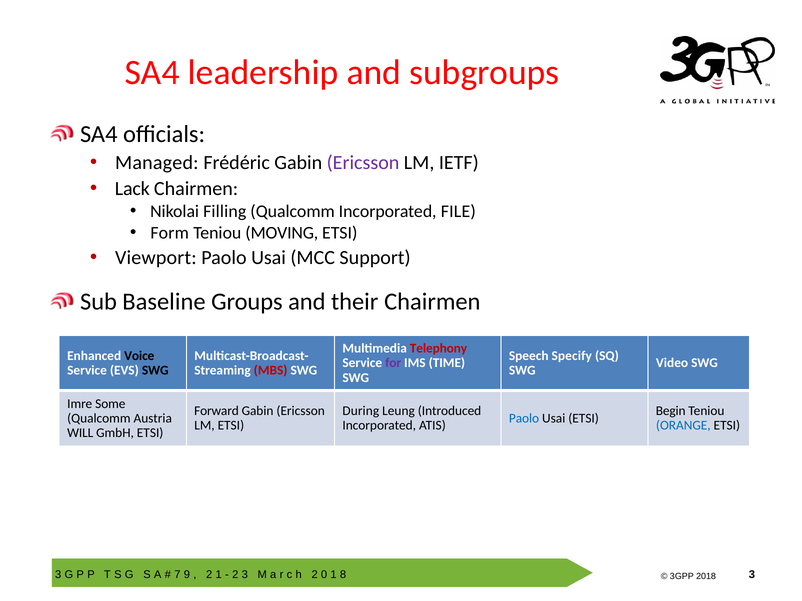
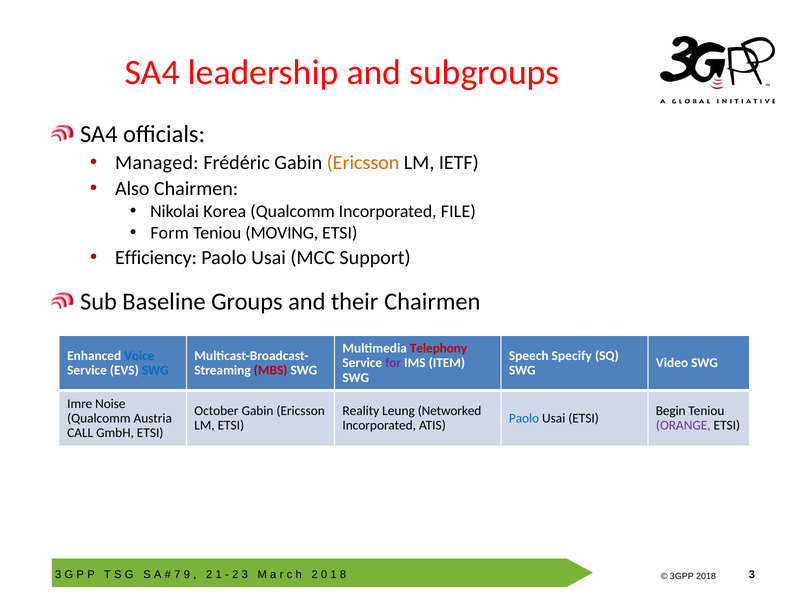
Ericsson colour: purple -> orange (363, 163)
Lack: Lack -> Also (132, 189)
Filling: Filling -> Korea (225, 211)
Viewport: Viewport -> Efficiency (156, 258)
Voice colour: black -> blue (139, 356)
TIME: TIME -> ITEM (447, 363)
SWG colour: black -> blue (155, 371)
Some: Some -> Noise (110, 404)
Forward: Forward -> October (216, 411)
During: During -> Reality (361, 411)
Introduced: Introduced -> Networked (450, 411)
ORANGE colour: blue -> purple (683, 426)
WILL: WILL -> CALL (80, 433)
